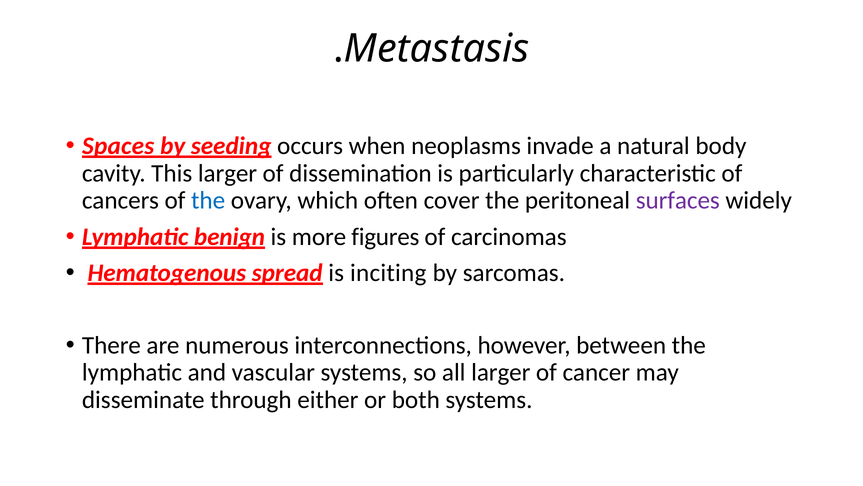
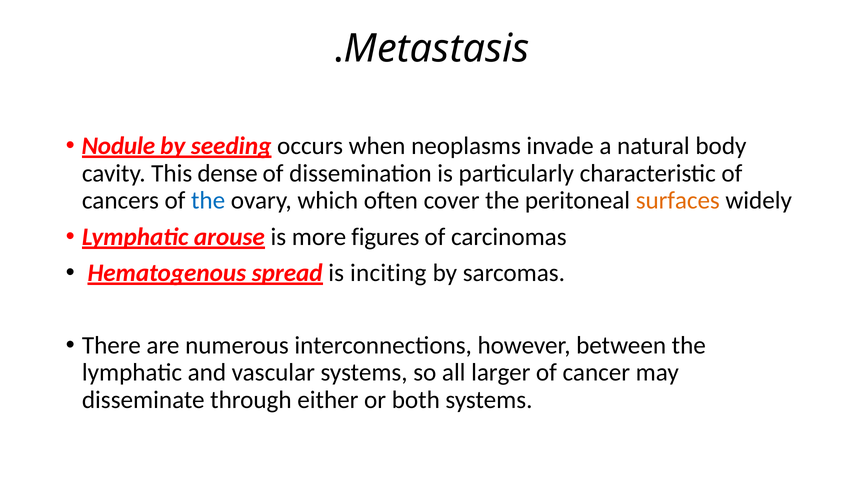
Spaces: Spaces -> Nodule (118, 146)
This larger: larger -> dense (228, 173)
surfaces colour: purple -> orange (678, 200)
benign: benign -> arouse (229, 236)
